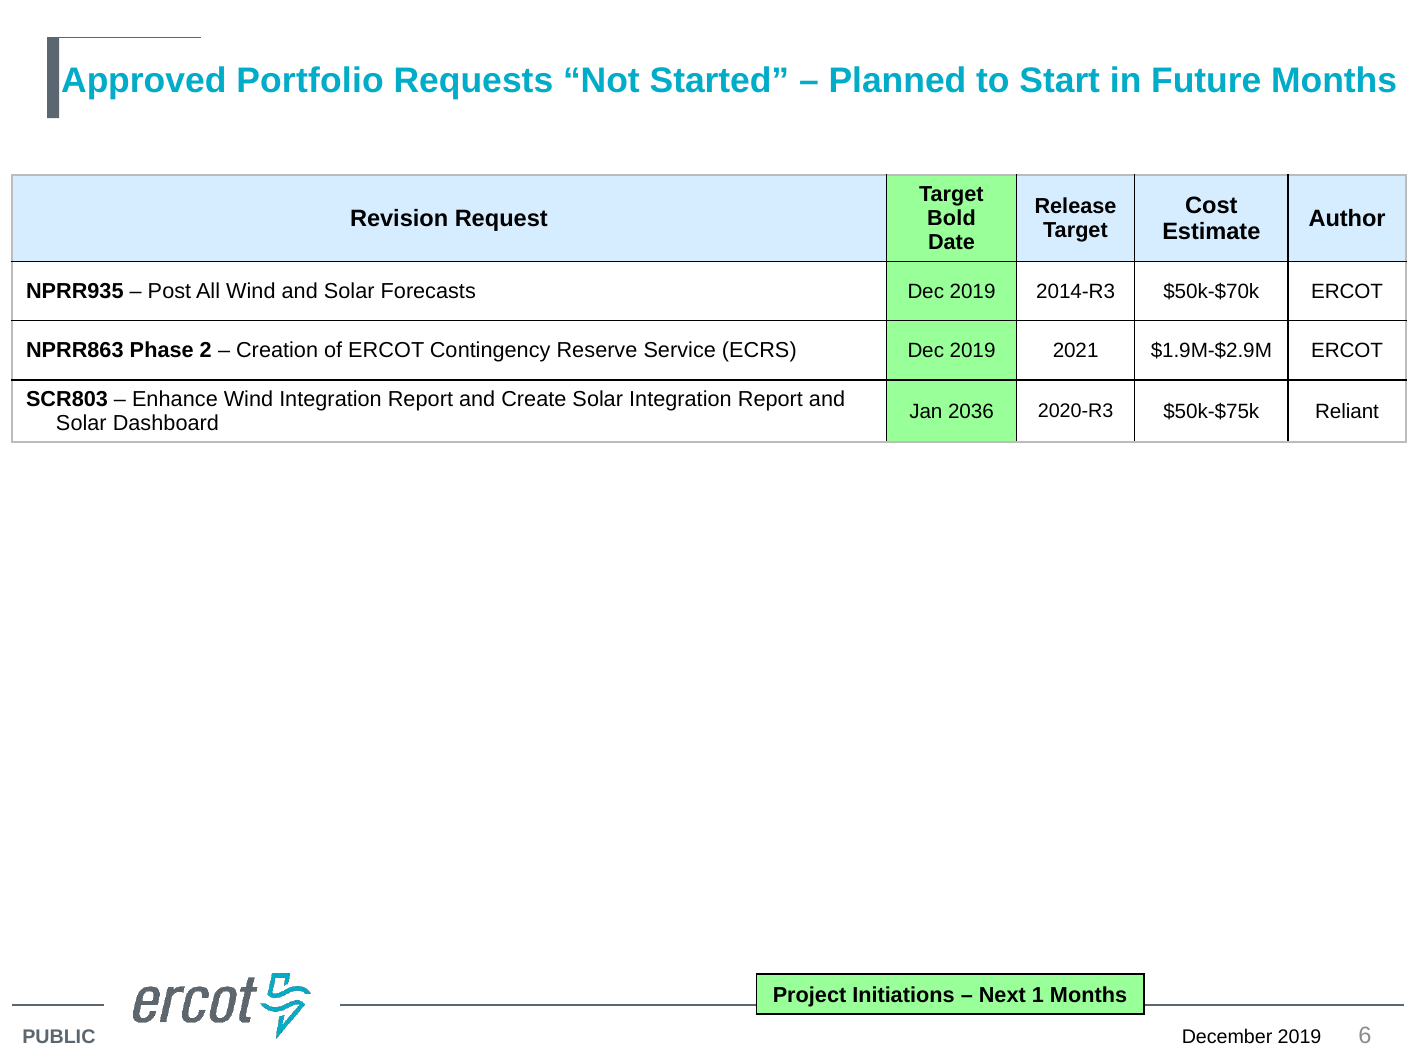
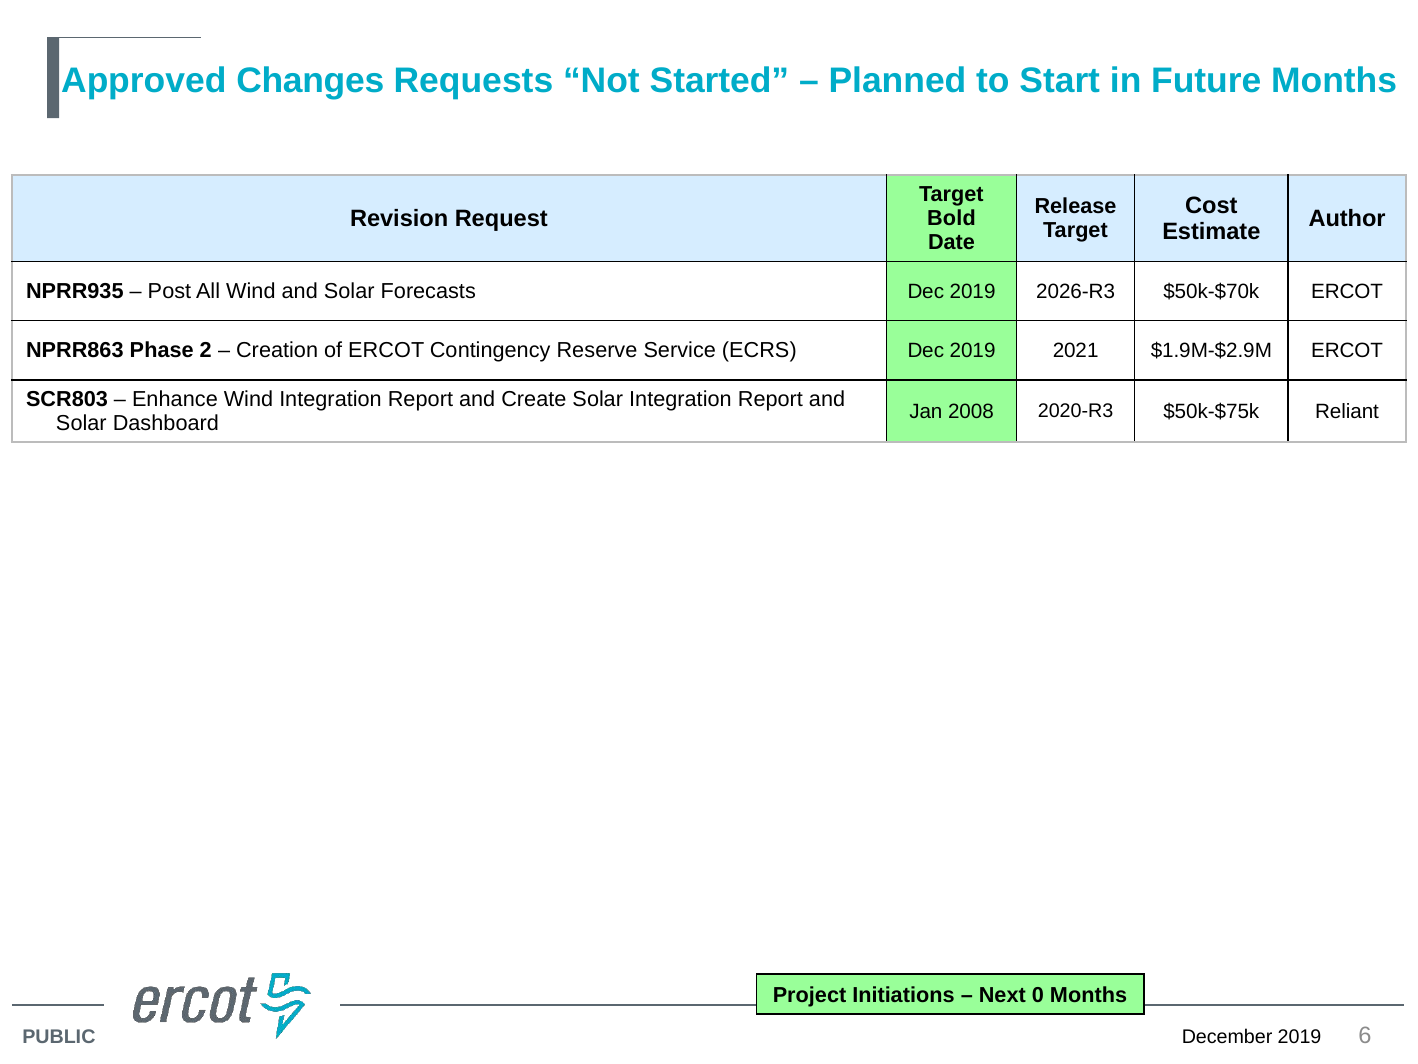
Portfolio: Portfolio -> Changes (310, 80)
2014-R3: 2014-R3 -> 2026-R3 (1076, 291)
2036: 2036 -> 2008 (971, 411)
1: 1 -> 0 (1038, 995)
